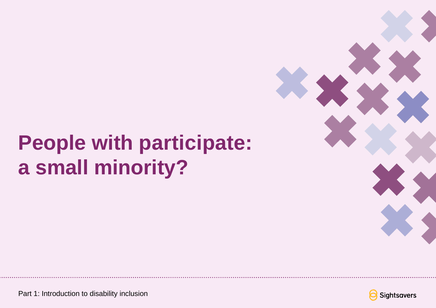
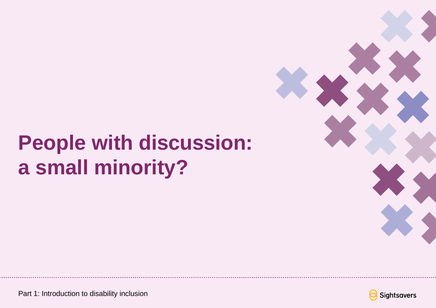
participate: participate -> discussion (196, 143)
